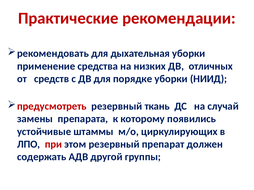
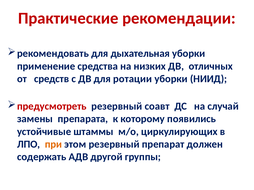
порядке: порядке -> ротации (133, 79)
ткань: ткань -> соавт (157, 107)
при colour: red -> orange (53, 145)
